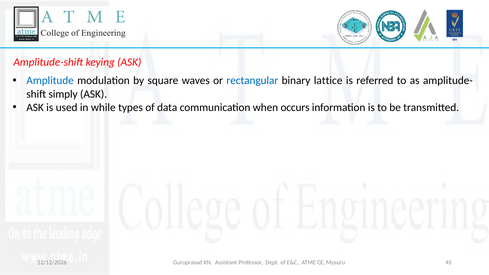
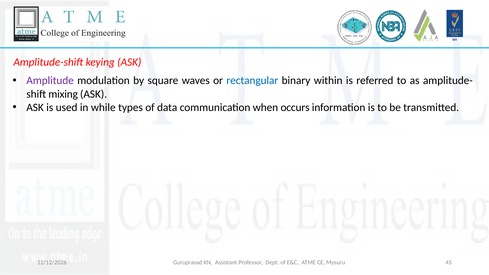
Amplitude colour: blue -> purple (50, 81)
lattice: lattice -> within (328, 81)
simply: simply -> mixing (63, 94)
